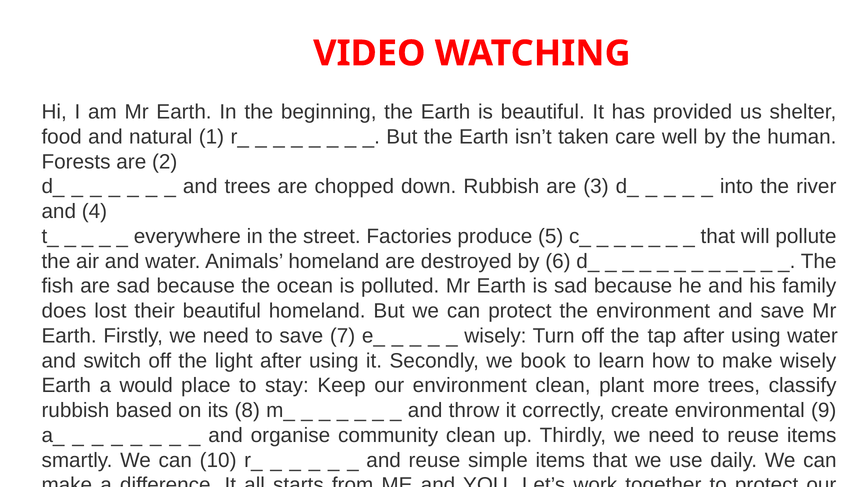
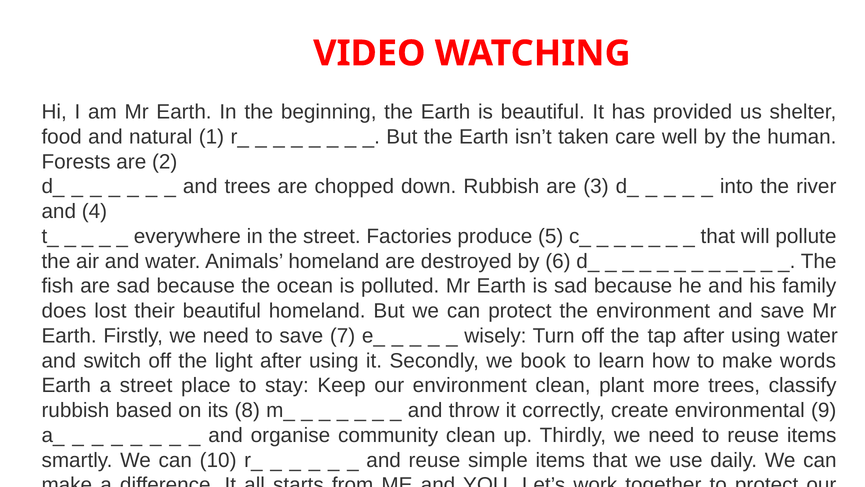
make wisely: wisely -> words (808, 360)
a would: would -> street (146, 385)
